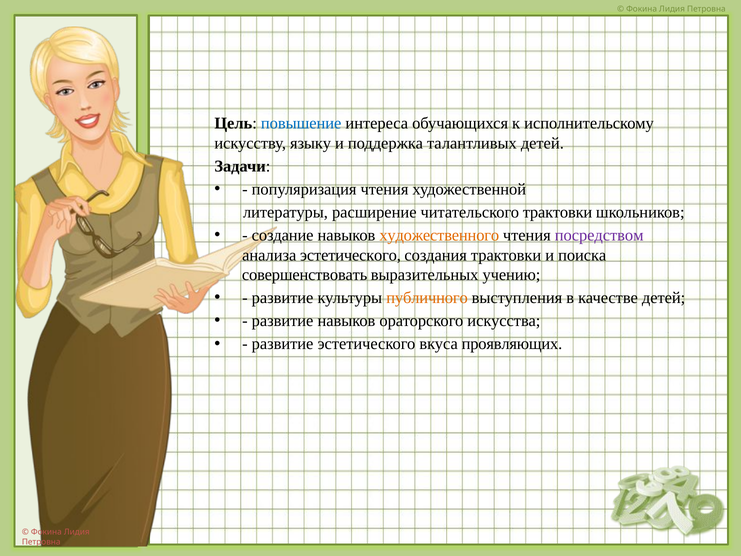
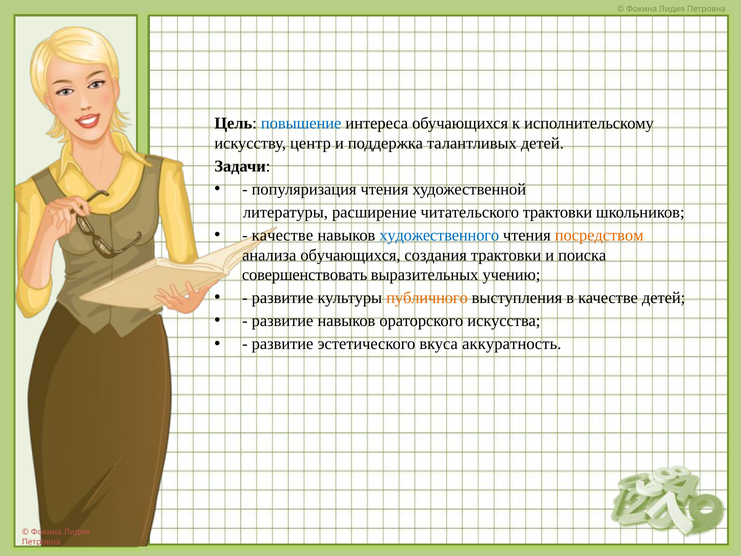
языку: языку -> центр (310, 143)
создание: создание -> качестве (282, 235)
художественного colour: orange -> blue (439, 235)
посредством colour: purple -> orange (599, 235)
анализа эстетического: эстетического -> обучающихся (350, 255)
проявляющих: проявляющих -> аккуратность (512, 344)
